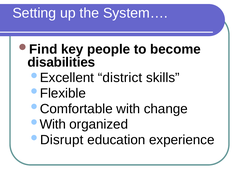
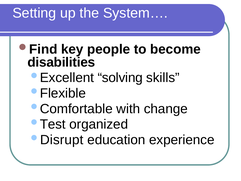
district: district -> solving (120, 78)
With: With -> Test (53, 124)
